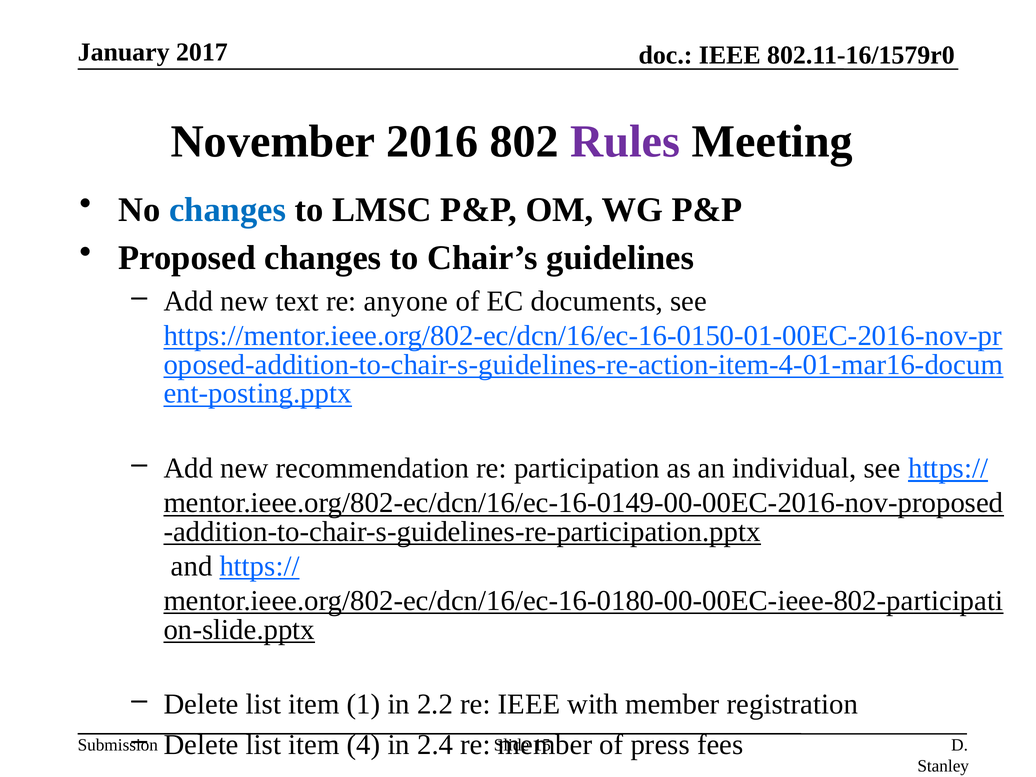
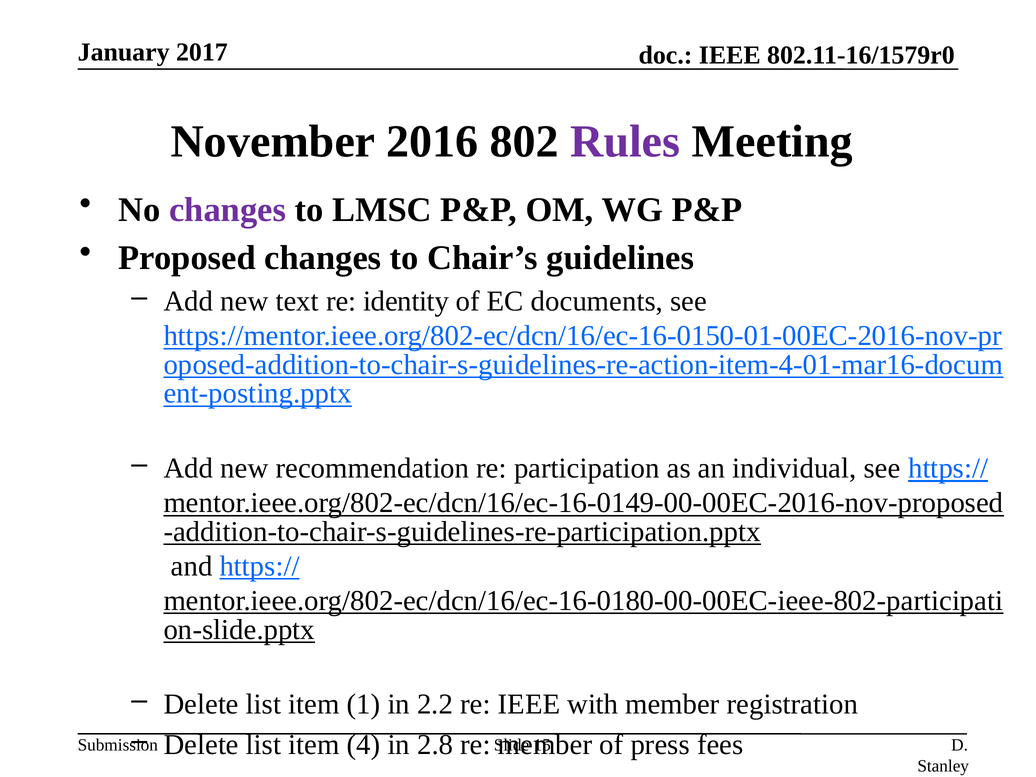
changes colour: blue -> purple (228, 210)
anyone: anyone -> identity (406, 301)
2.4: 2.4 -> 2.8 (435, 745)
